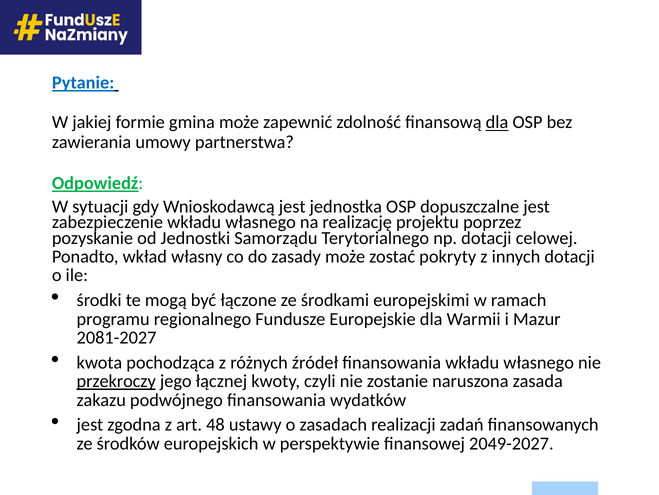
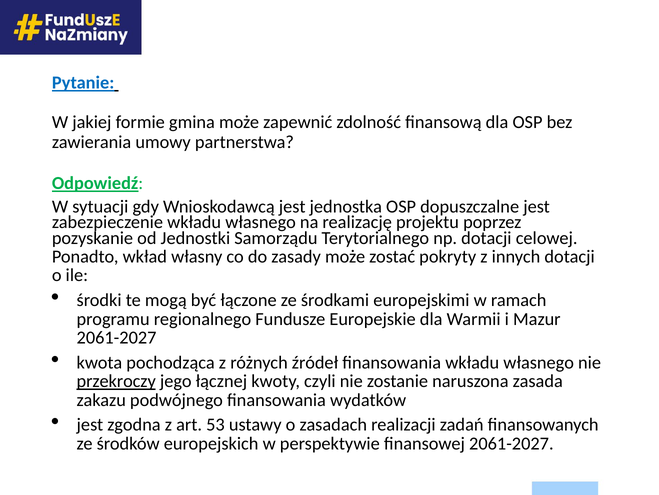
dla underline: present -> none (497, 122)
2081-2027: 2081-2027 -> 2061-2027 (117, 337)
48: 48 -> 53 (215, 424)
finansowej 2049-2027: 2049-2027 -> 2061-2027 (511, 443)
